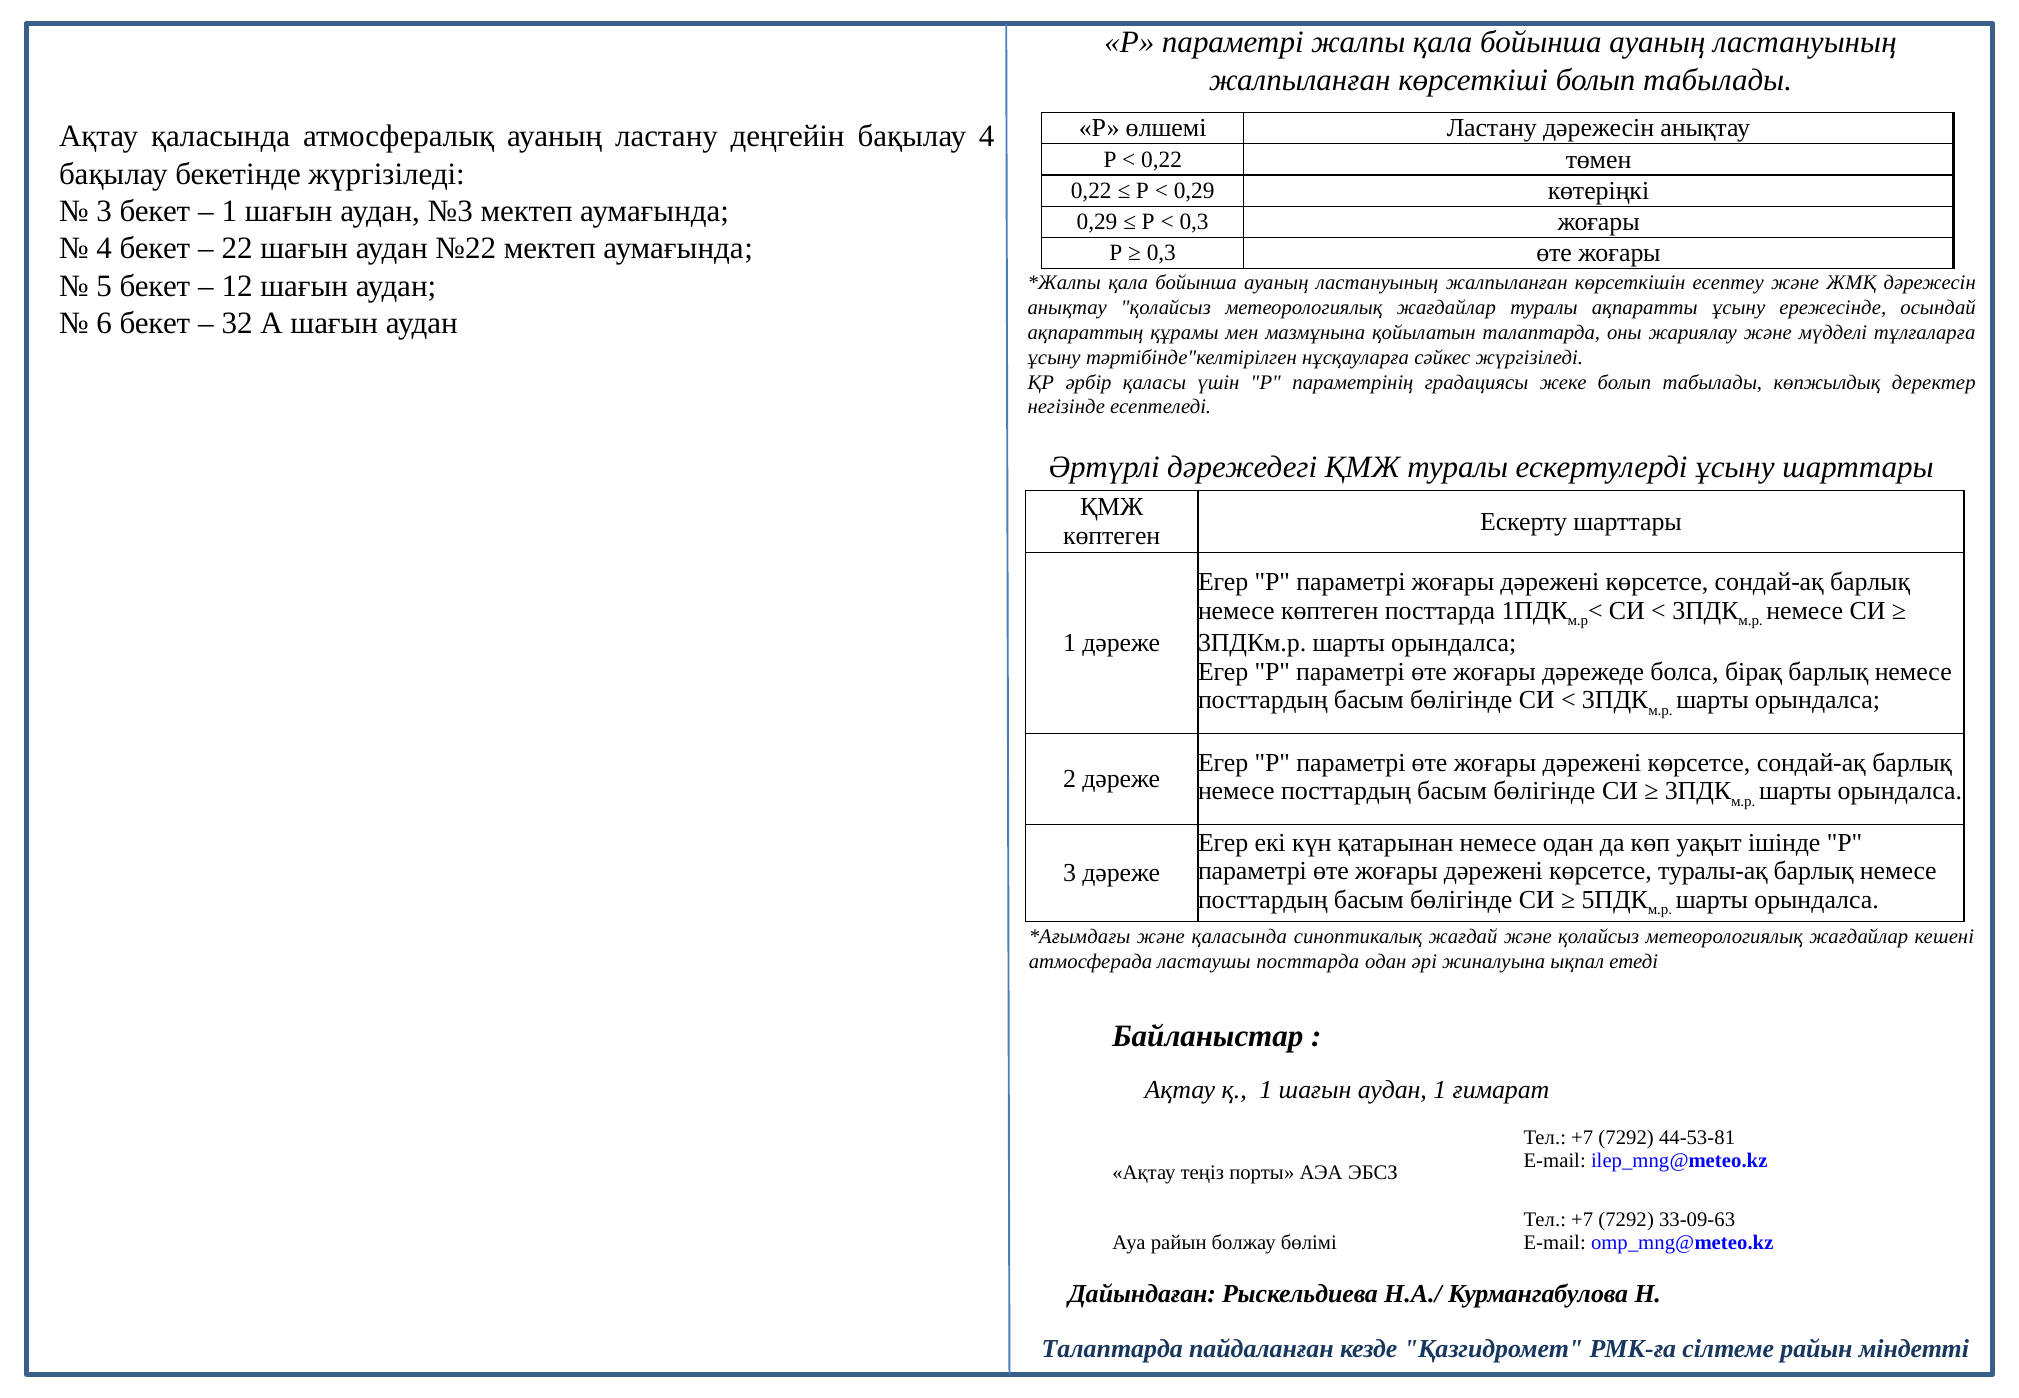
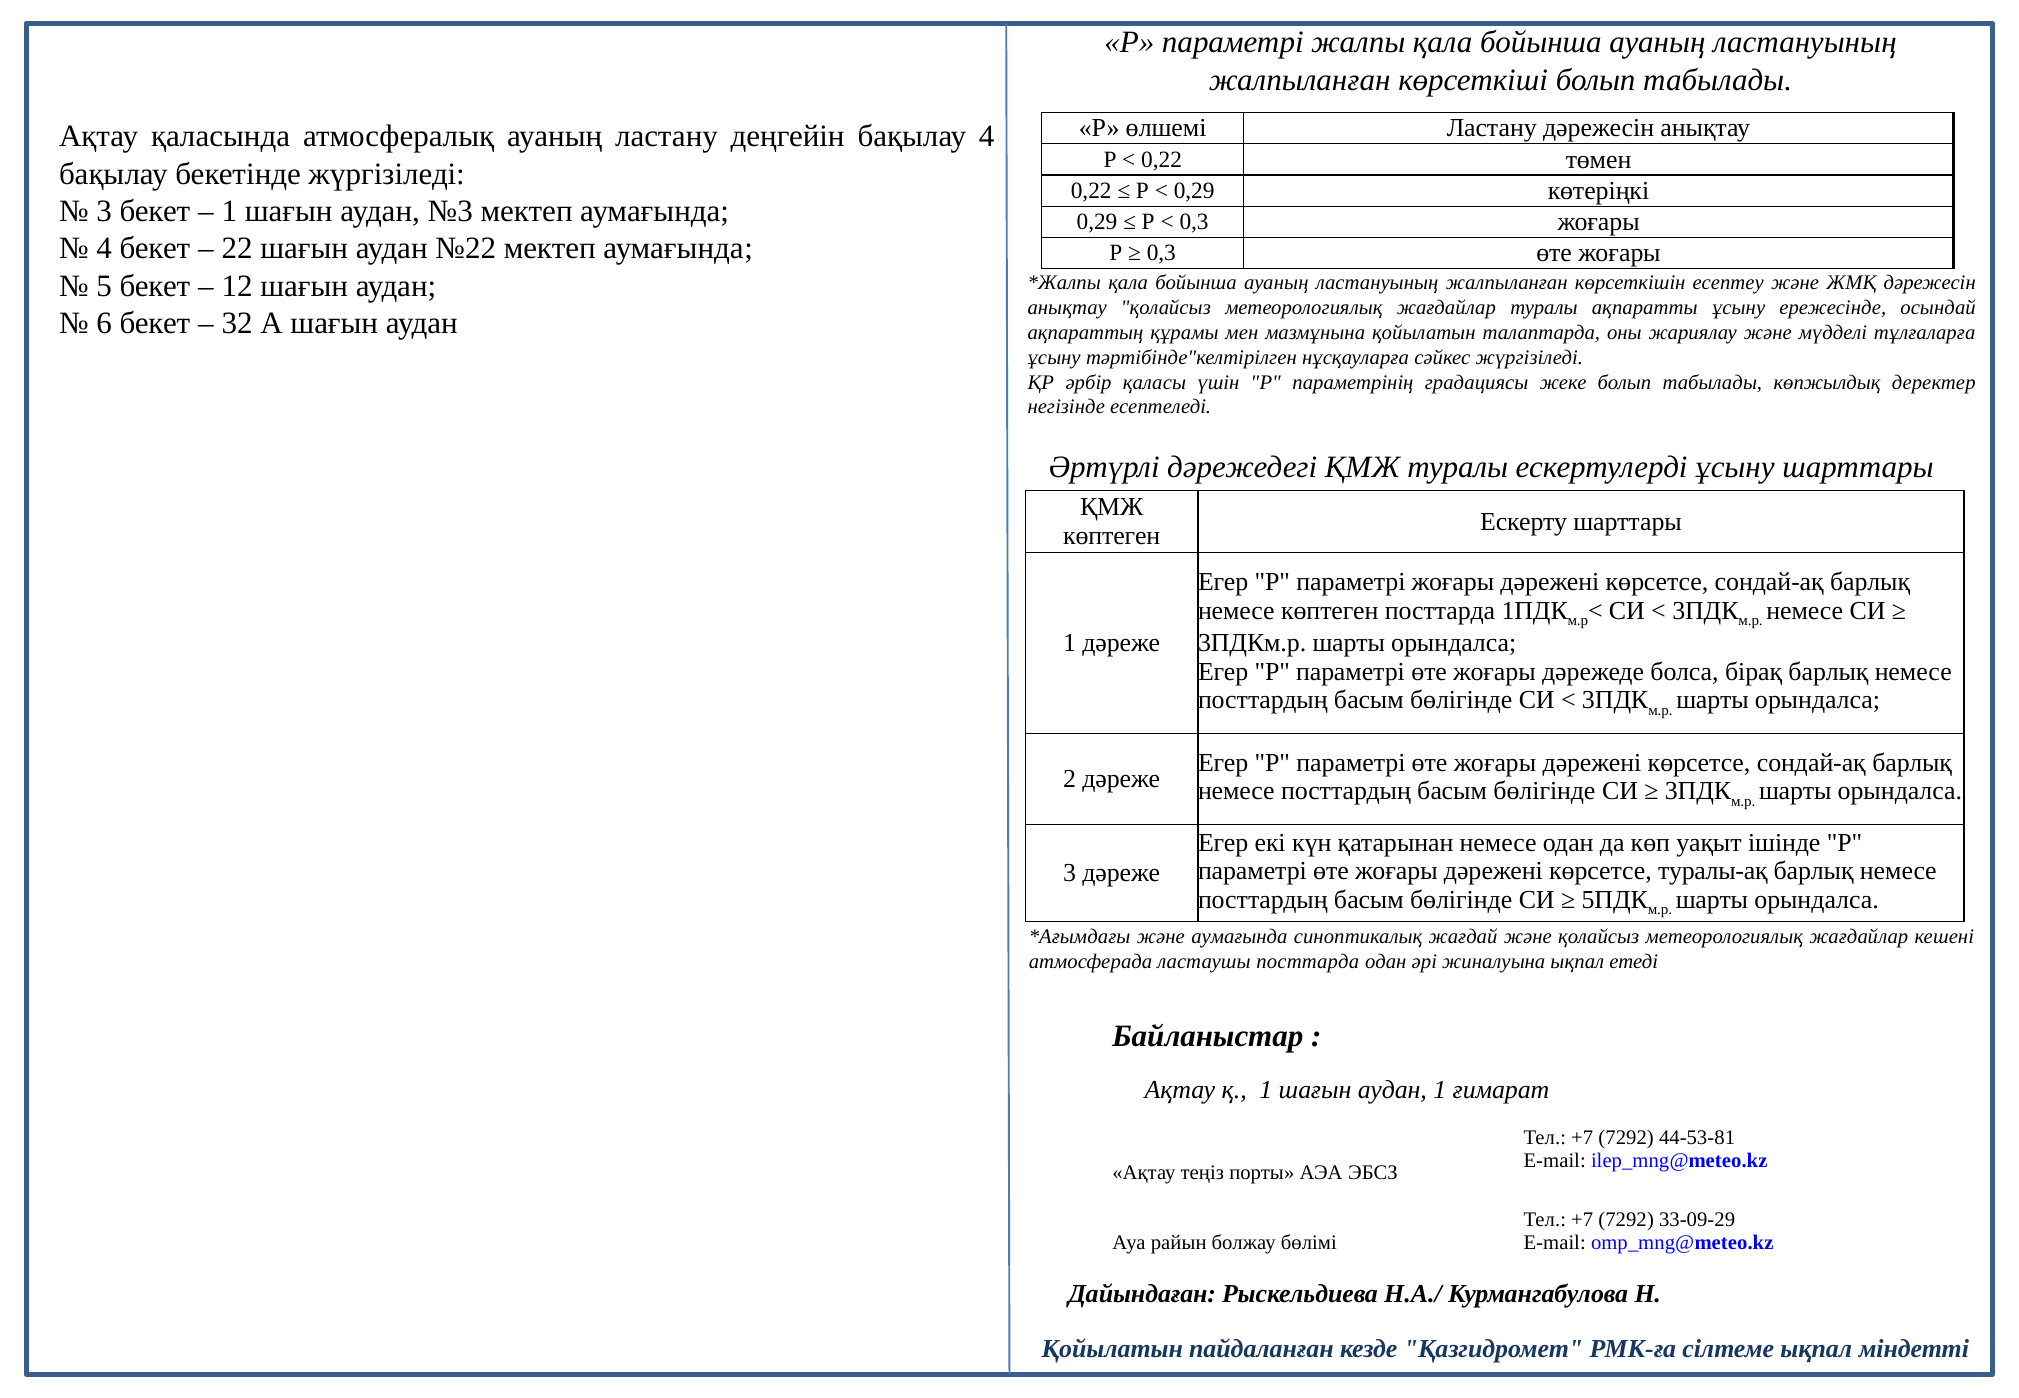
және қаласында: қаласында -> аумағында (1239, 937)
33-09-63: 33-09-63 -> 33-09-29 (1697, 1219)
Талаптарда: Талаптарда -> Қойылатын (1112, 1348)
сілтеме райын: райын -> ықпал (1816, 1348)
